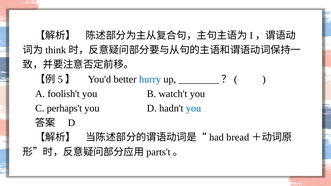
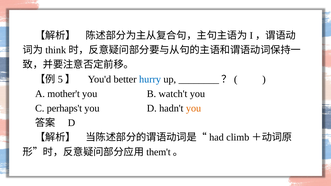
foolish't: foolish't -> mother't (64, 94)
you colour: blue -> orange (194, 108)
bread: bread -> climb (238, 138)
parts't: parts't -> them't (158, 152)
